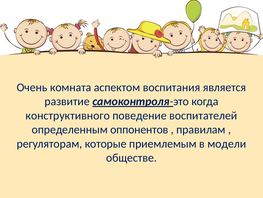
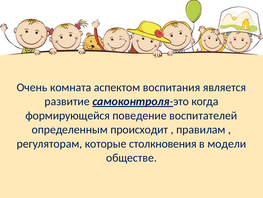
конструктивного: конструктивного -> формирующейся (68, 115)
оппонентов: оппонентов -> происходит (139, 129)
приемлемым: приемлемым -> столкновения (163, 143)
